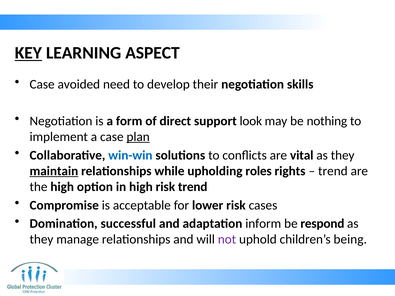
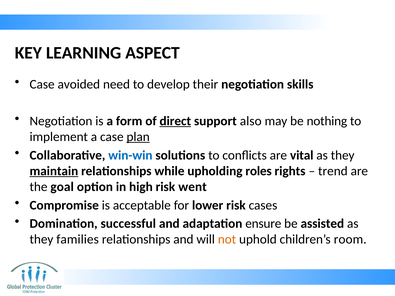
KEY underline: present -> none (28, 53)
direct underline: none -> present (175, 121)
look: look -> also (251, 121)
the high: high -> goal (62, 187)
risk trend: trend -> went (193, 187)
inform: inform -> ensure (263, 224)
respond: respond -> assisted (322, 224)
manage: manage -> families (78, 240)
not colour: purple -> orange (227, 240)
being: being -> room (350, 240)
